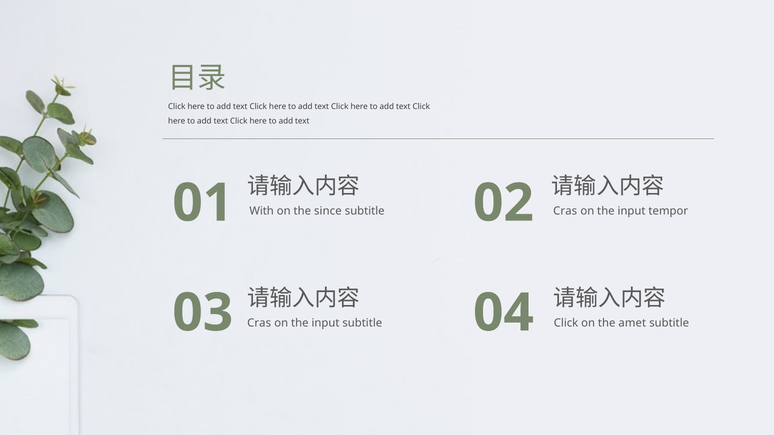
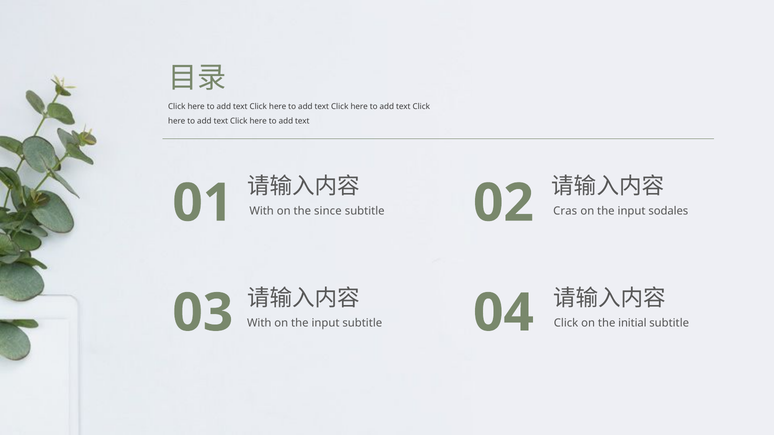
tempor: tempor -> sodales (668, 211)
Cras: Cras -> With (259, 323)
amet: amet -> initial (632, 323)
